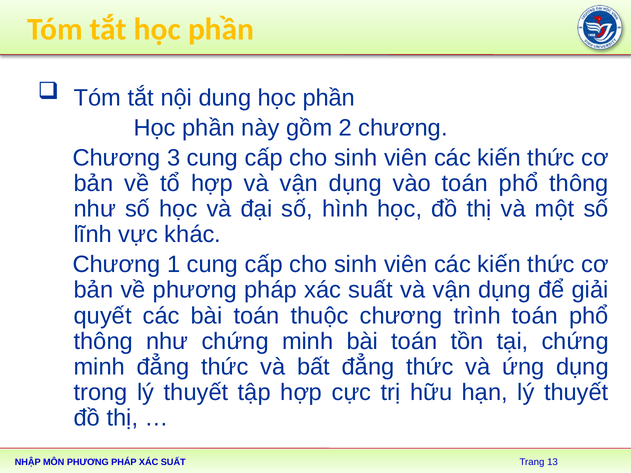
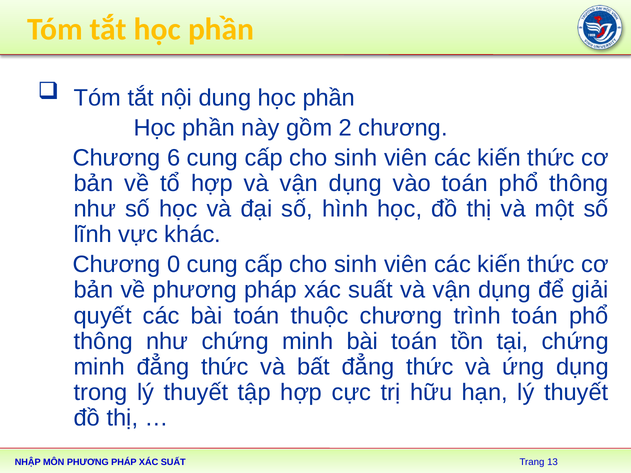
3: 3 -> 6 (174, 158)
1: 1 -> 0 (174, 265)
